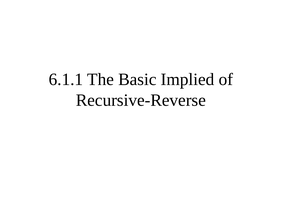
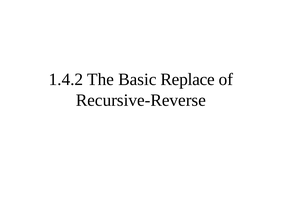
6.1.1: 6.1.1 -> 1.4.2 (66, 79)
Implied: Implied -> Replace (188, 79)
